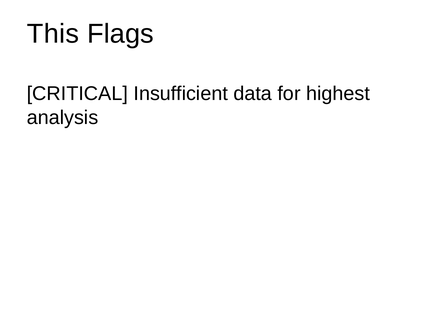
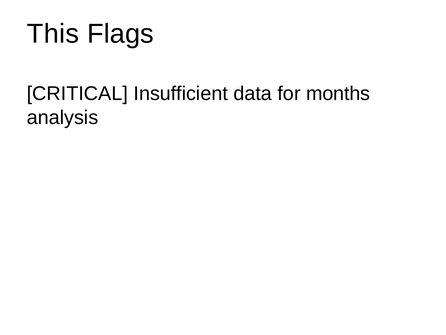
highest: highest -> months (338, 94)
